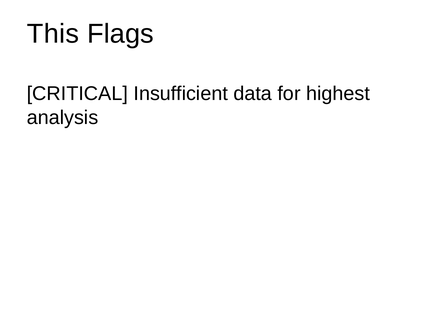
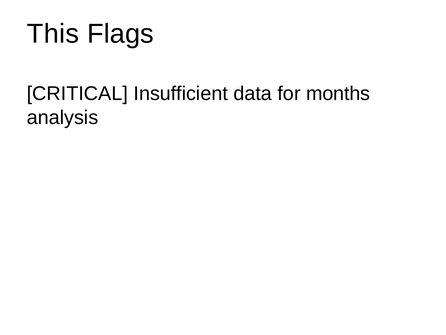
highest: highest -> months (338, 94)
